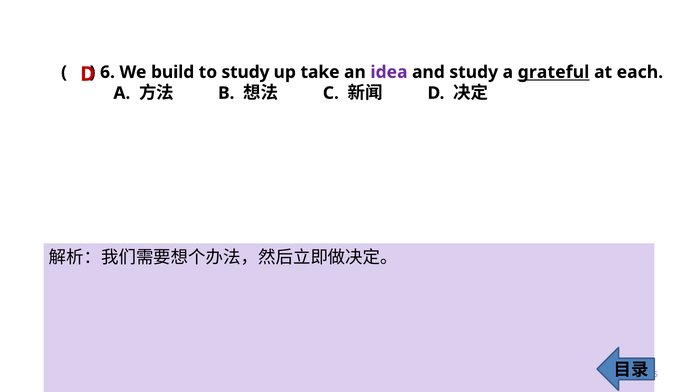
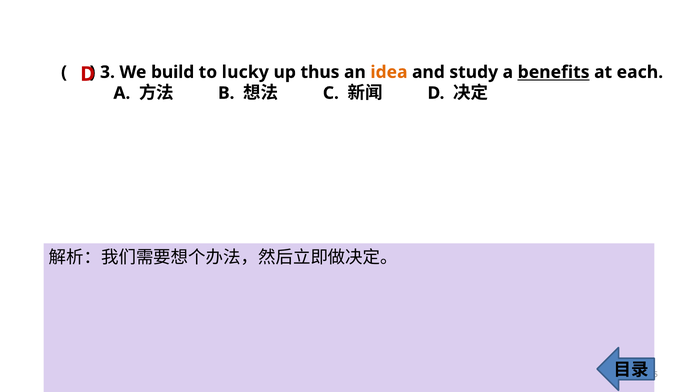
6: 6 -> 3 (107, 72)
to study: study -> lucky (245, 72)
take: take -> thus (320, 72)
idea colour: purple -> orange (389, 72)
grateful: grateful -> benefits (554, 72)
